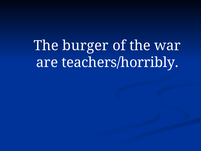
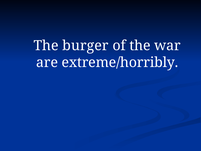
teachers/horribly: teachers/horribly -> extreme/horribly (120, 62)
